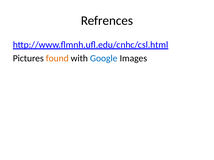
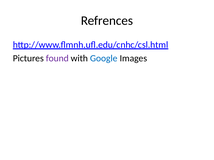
found colour: orange -> purple (57, 58)
